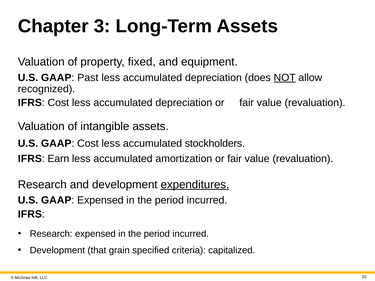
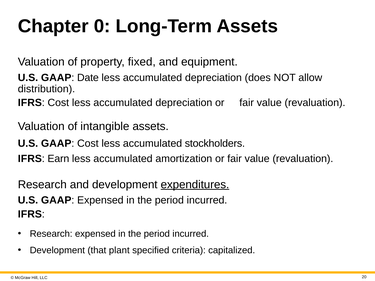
3: 3 -> 0 (102, 26)
Past: Past -> Date (88, 78)
NOT underline: present -> none (285, 78)
recognized: recognized -> distribution (46, 89)
grain: grain -> plant (119, 251)
